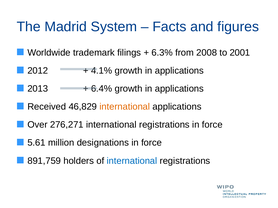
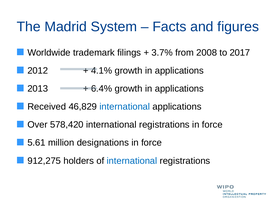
6.3%: 6.3% -> 3.7% (162, 53)
2001: 2001 -> 2017 (240, 53)
international colour: orange -> blue (125, 107)
276,271: 276,271 -> 578,420 (67, 125)
891,759: 891,759 -> 912,275 (44, 161)
